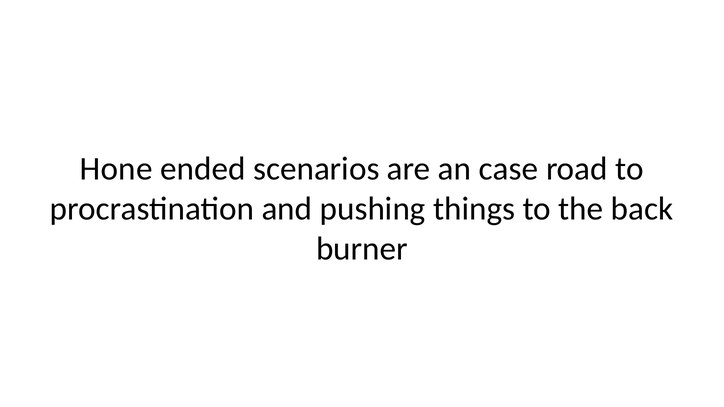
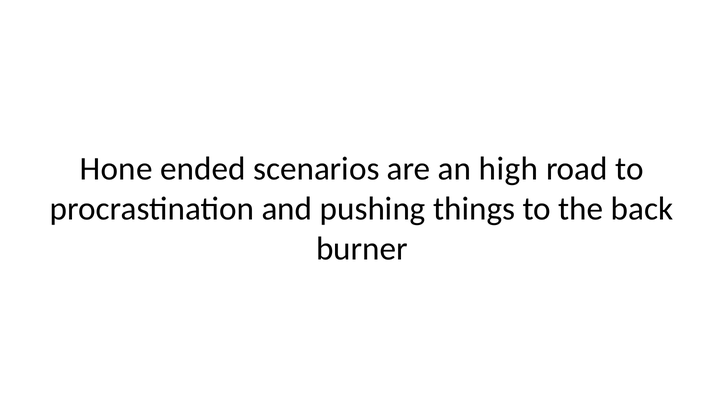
case: case -> high (508, 169)
